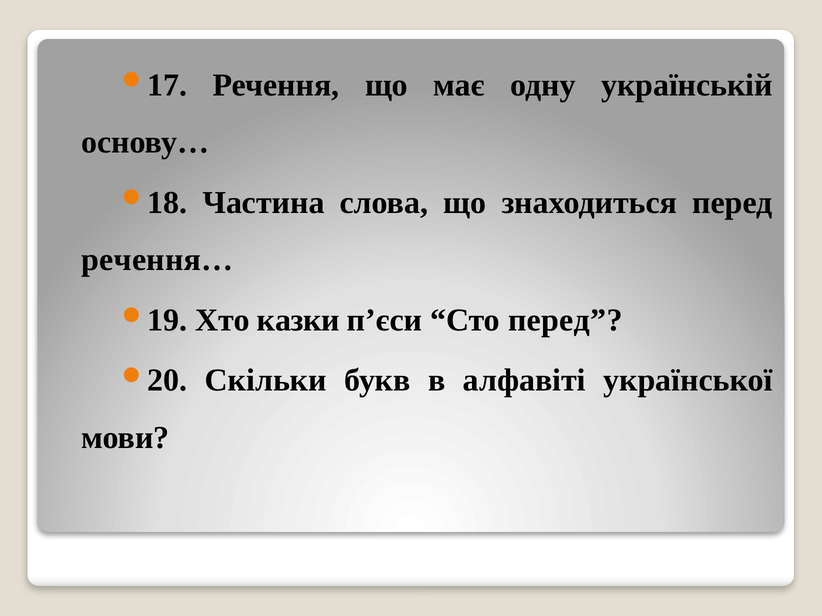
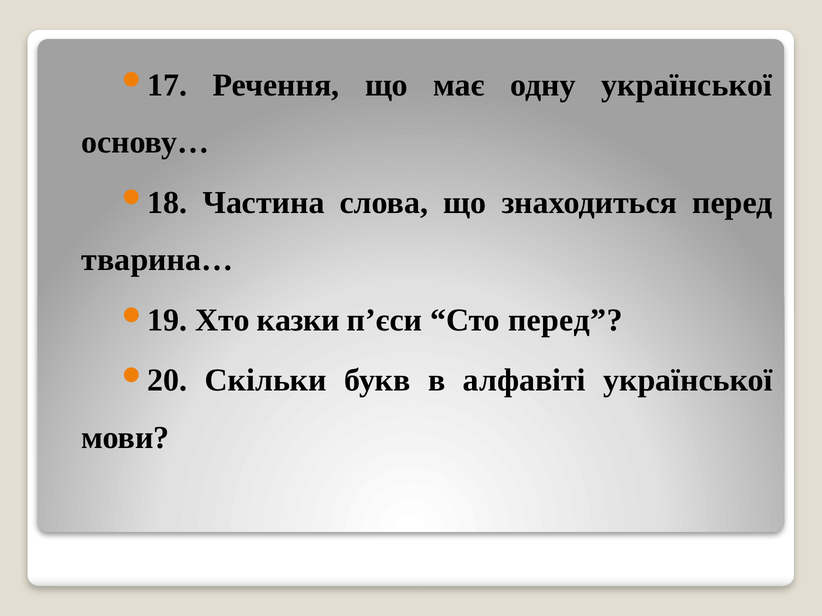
одну українській: українській -> української (687, 85)
речення…: речення… -> тварина… (157, 260)
